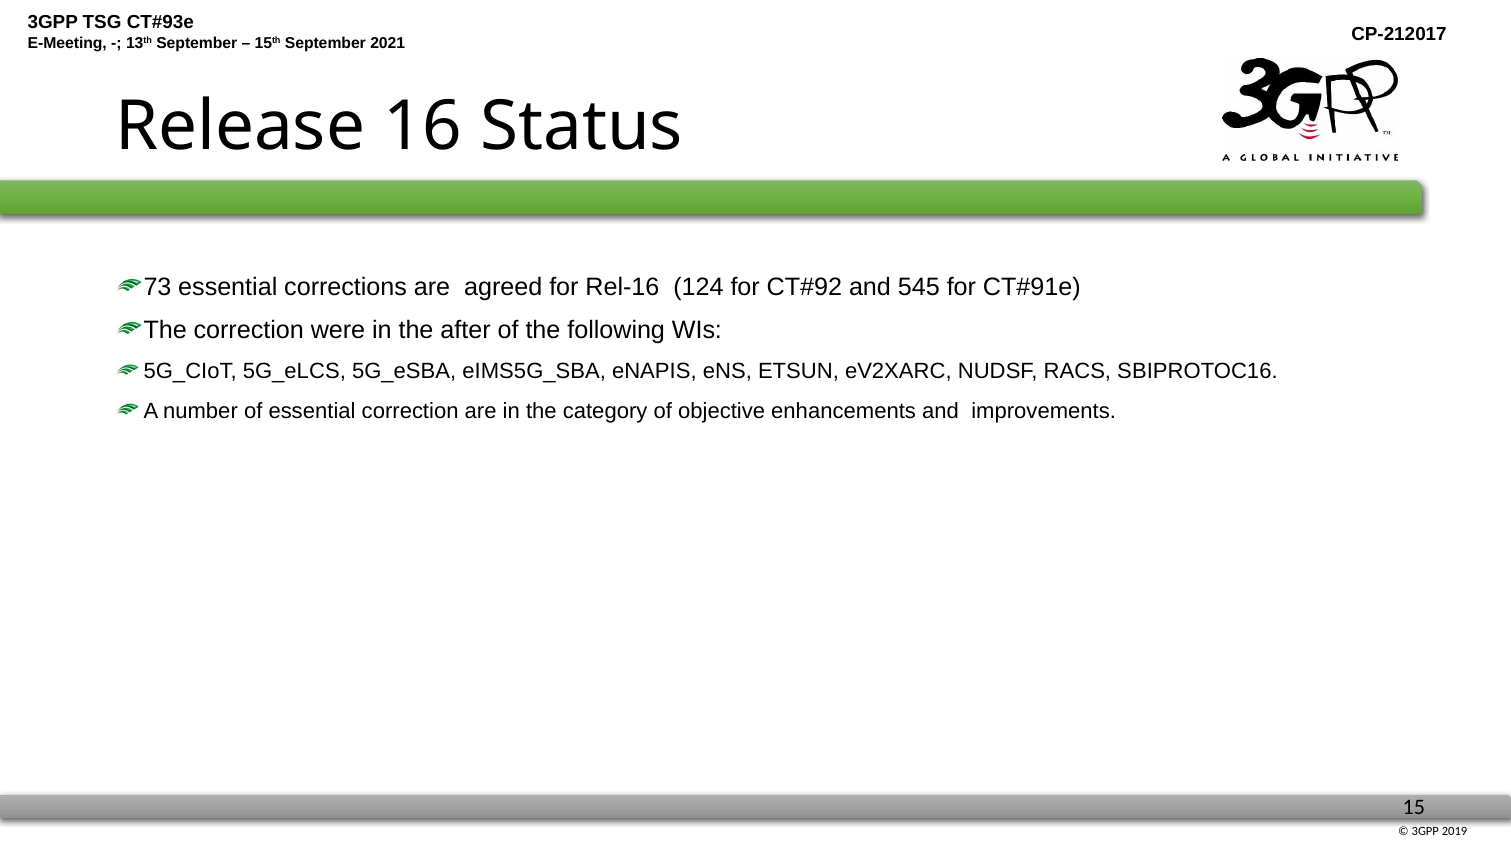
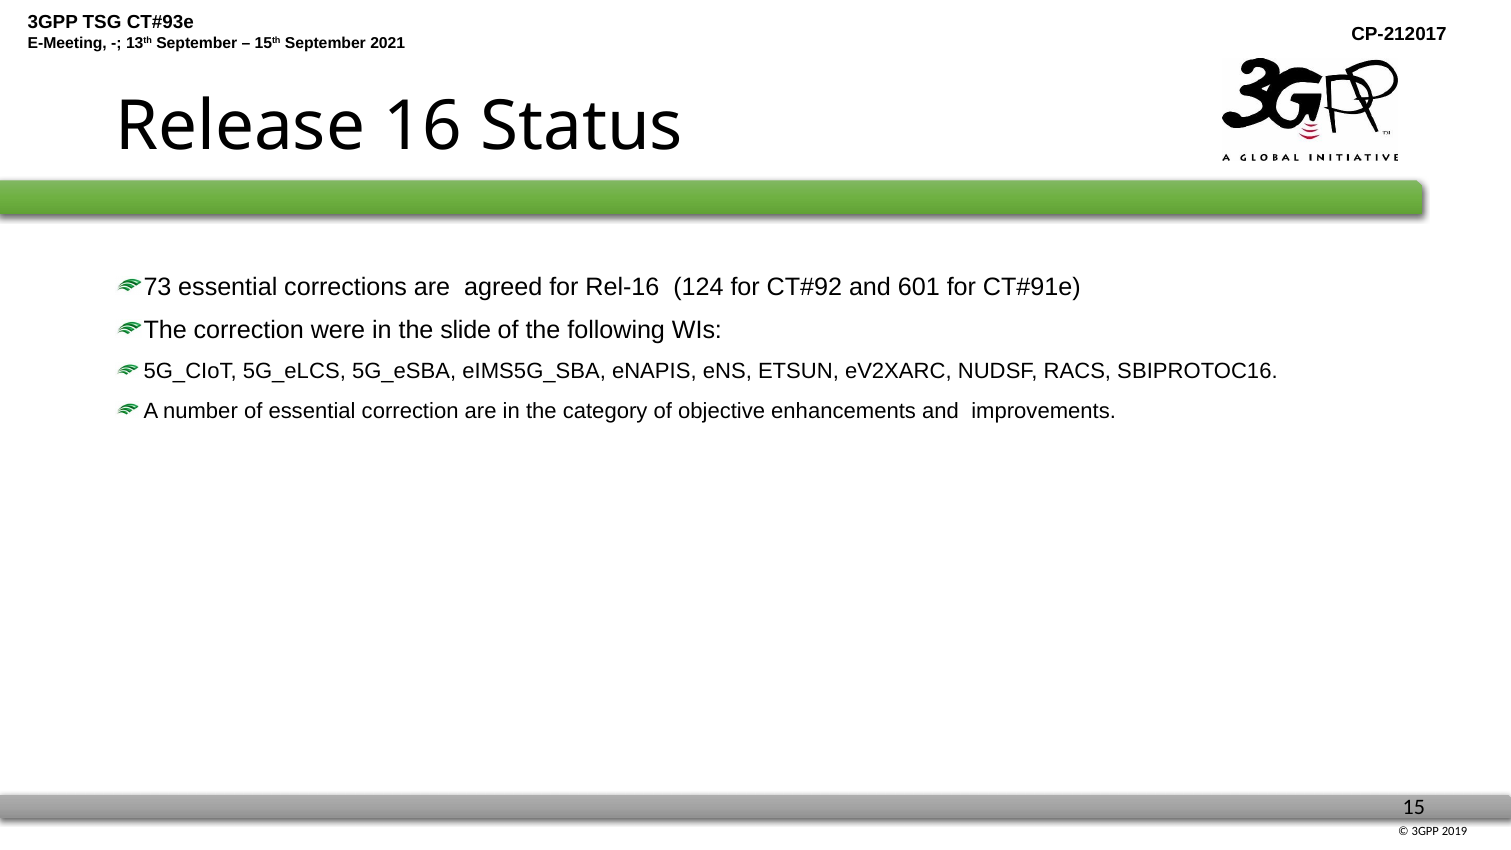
545: 545 -> 601 (919, 287)
after: after -> slide (466, 330)
